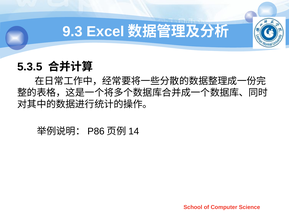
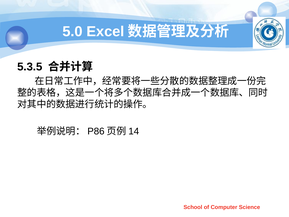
9.3: 9.3 -> 5.0 (73, 32)
